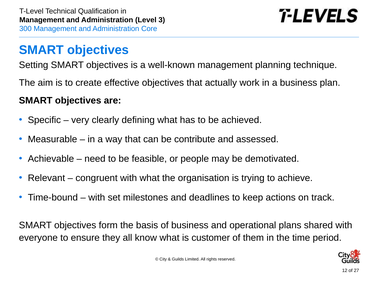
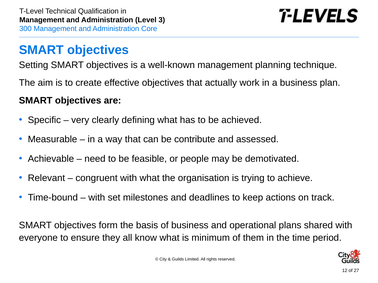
customer: customer -> minimum (211, 238)
